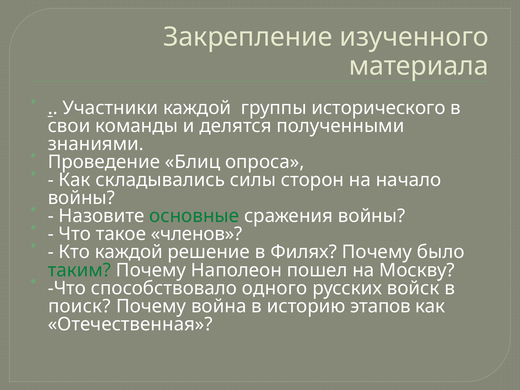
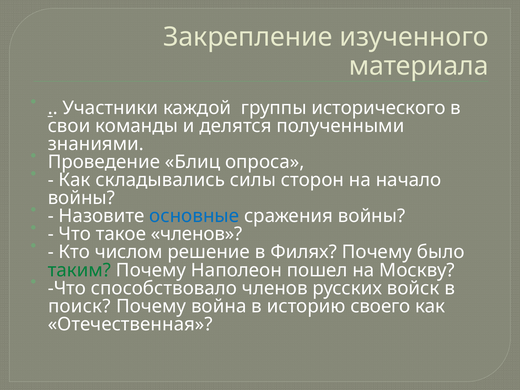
основные colour: green -> blue (194, 216)
Кто каждой: каждой -> числом (129, 252)
способствовало одного: одного -> членов (275, 288)
этапов: этапов -> своего (380, 306)
